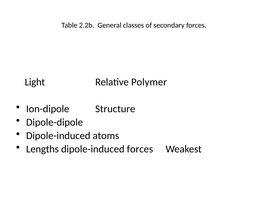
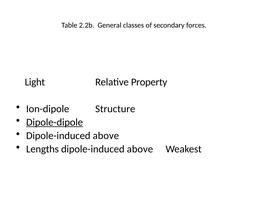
Polymer: Polymer -> Property (149, 82)
Dipole-dipole underline: none -> present (55, 122)
atoms: atoms -> above (106, 136)
forces: forces -> above (140, 149)
